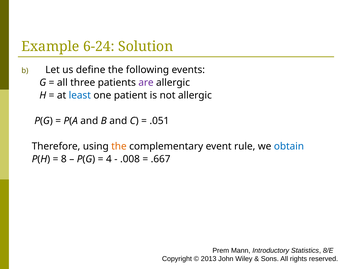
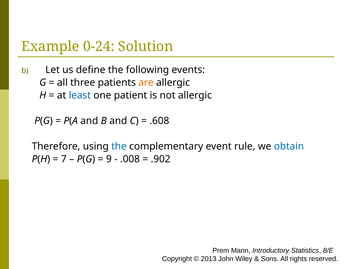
6-24: 6-24 -> 0-24 (99, 46)
are colour: purple -> orange (146, 82)
.051: .051 -> .608 (159, 121)
the colour: orange -> blue (119, 146)
8: 8 -> 7 (64, 159)
4: 4 -> 9 (109, 159)
.667: .667 -> .902 (161, 159)
